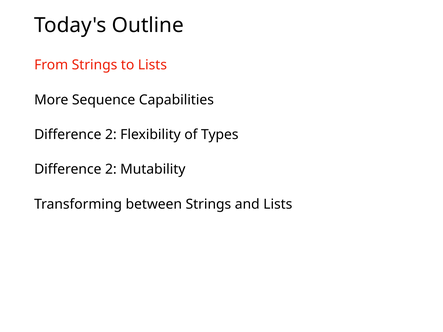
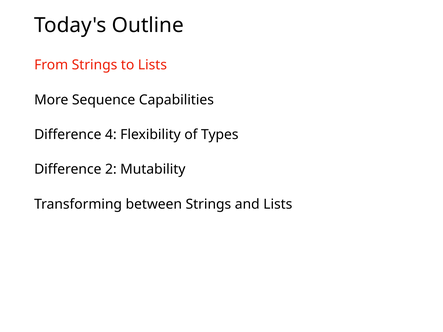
2: 2 -> 4 (111, 135)
